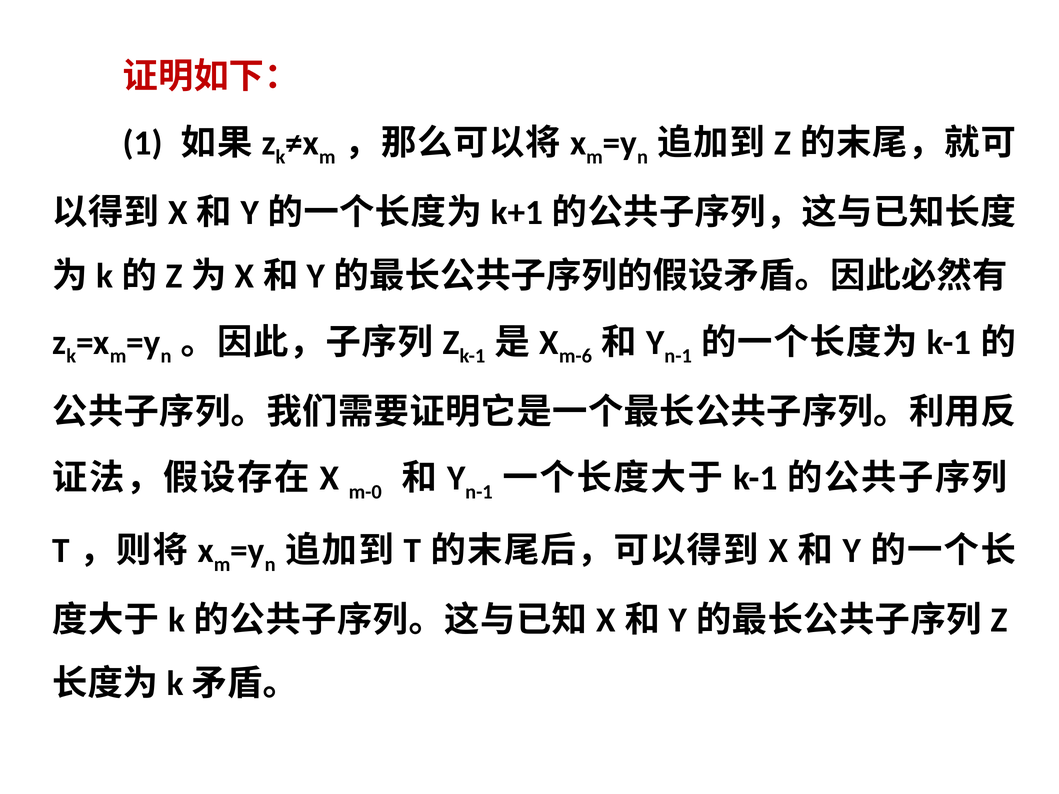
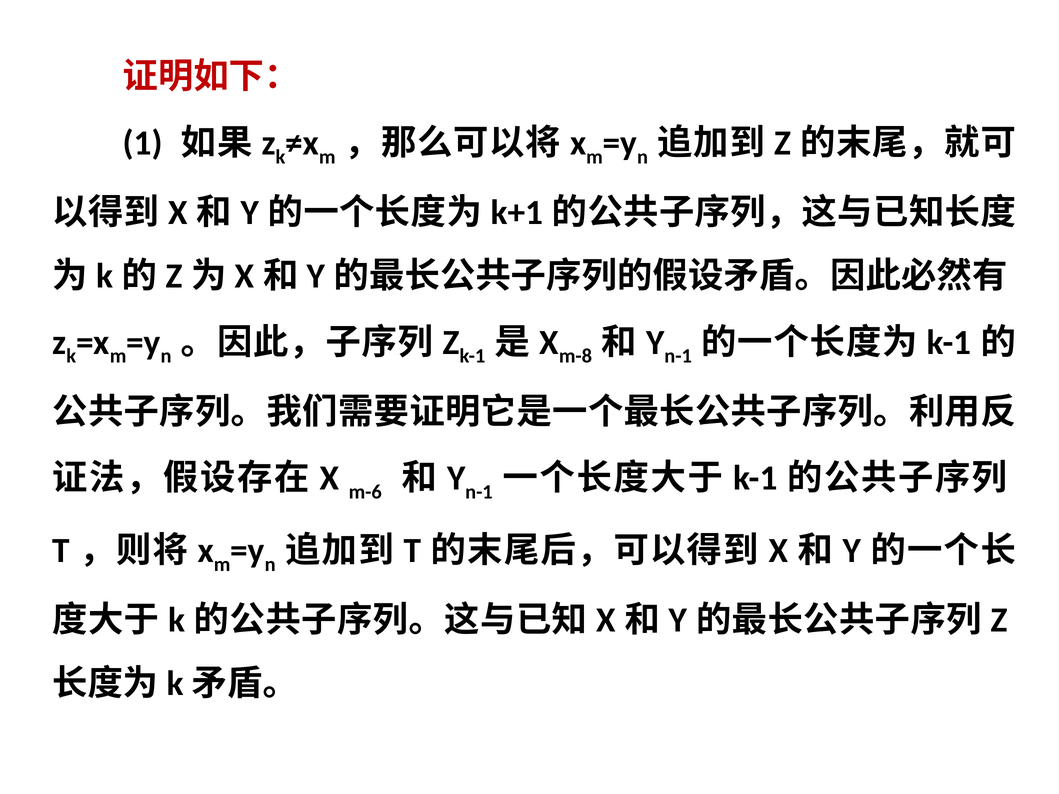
m-6: m-6 -> m-8 (575, 356)
m-0: m-0 -> m-6 (365, 492)
